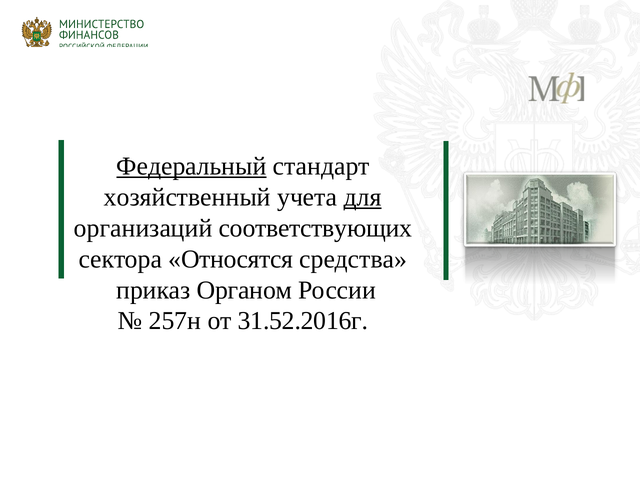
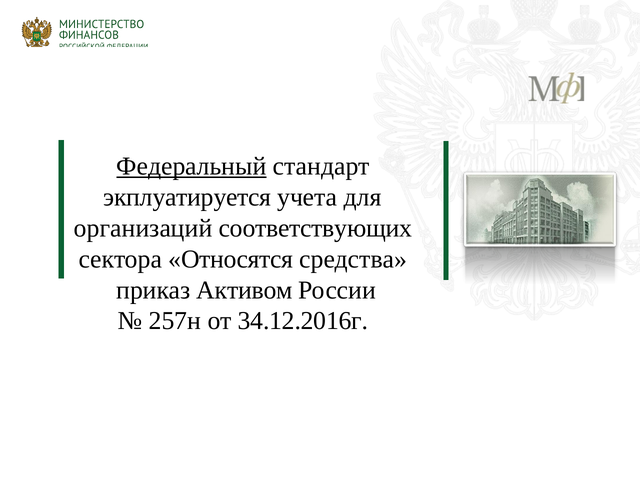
хозяйственный: хозяйственный -> экплуатируется (187, 197)
для underline: present -> none (363, 197)
Органом: Органом -> Активом (244, 290)
31.52.2016г: 31.52.2016г -> 34.12.2016г (303, 321)
